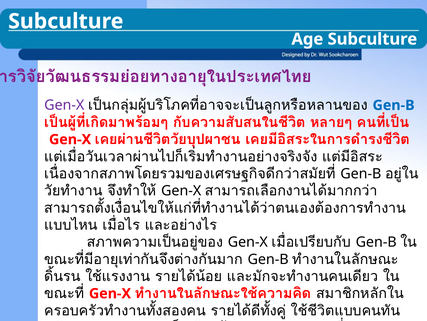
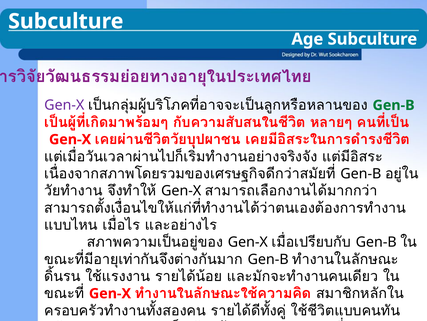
Gen-B colour: blue -> green (394, 105)
